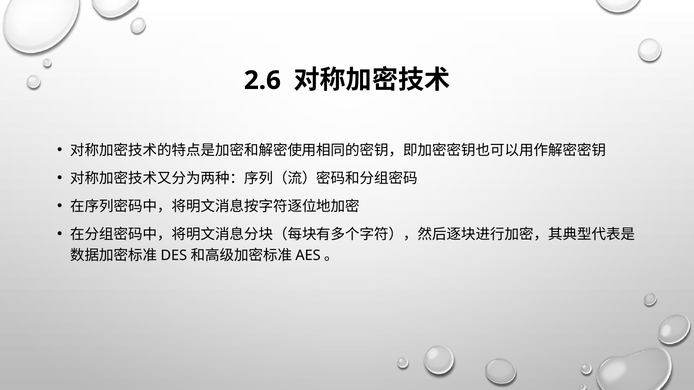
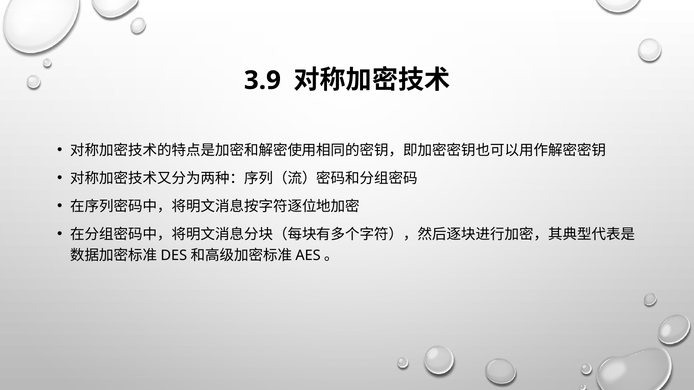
2.6: 2.6 -> 3.9 (262, 80)
